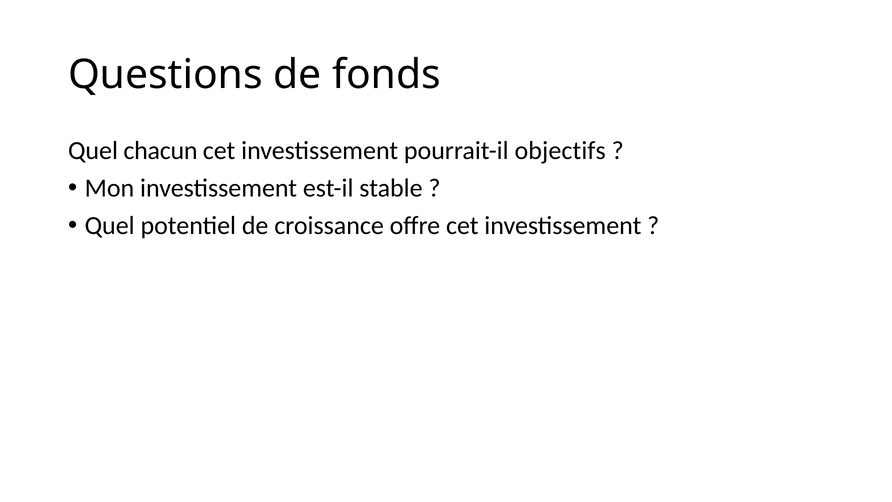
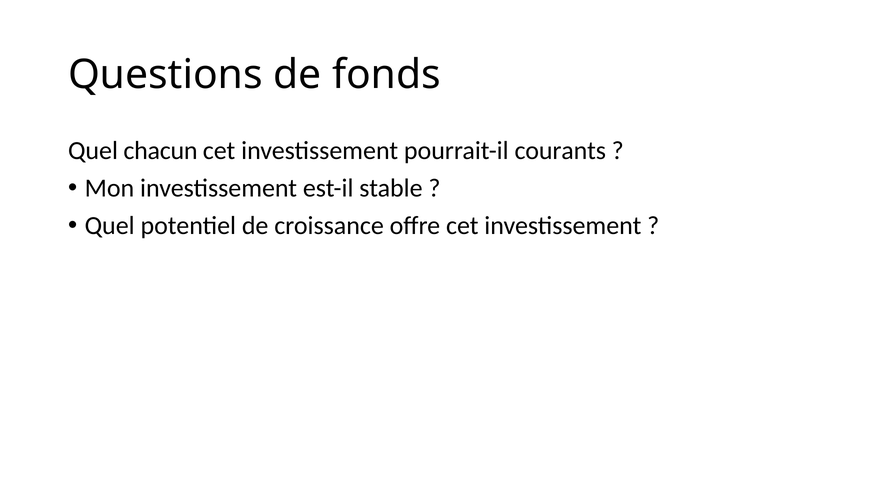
objectifs: objectifs -> courants (560, 151)
